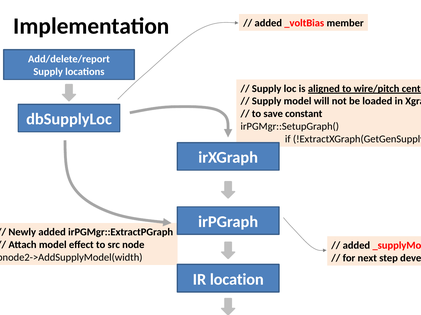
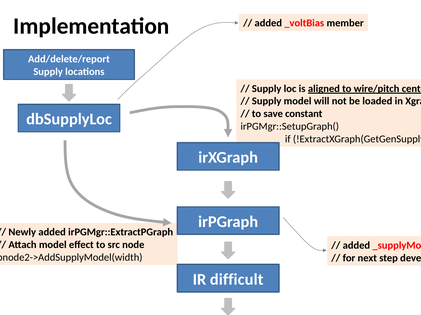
location: location -> difficult (237, 280)
